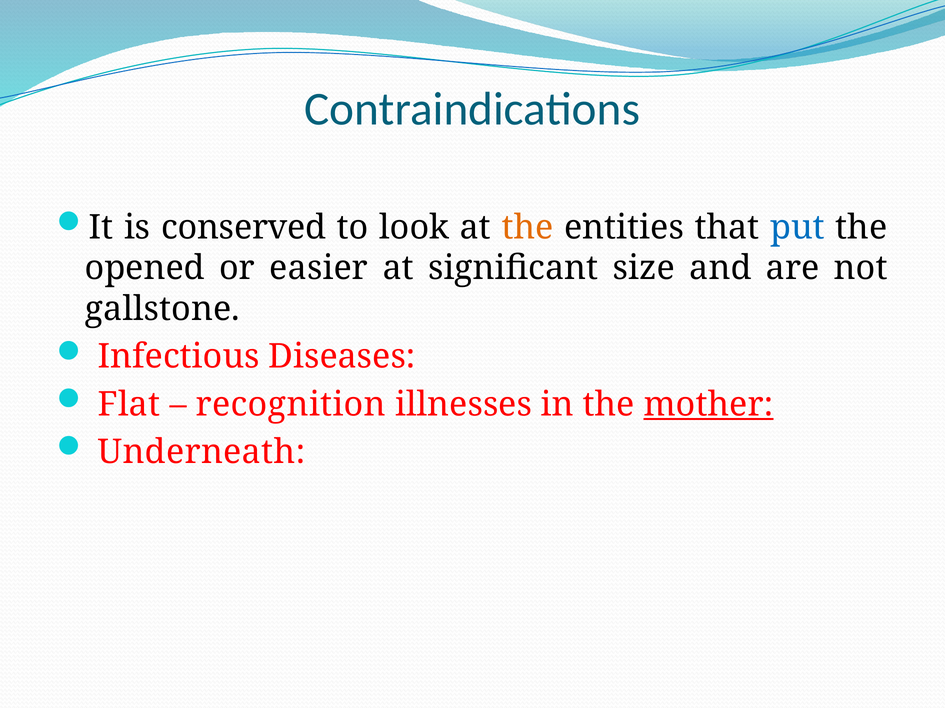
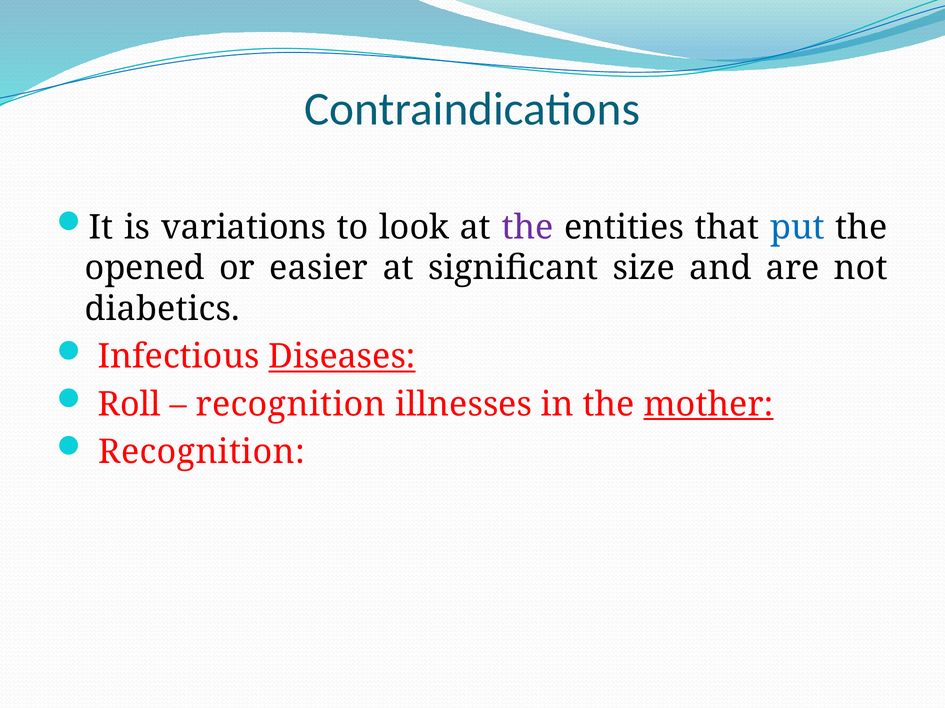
conserved: conserved -> variations (244, 228)
the colour: orange -> purple (528, 228)
gallstone: gallstone -> diabetics (162, 309)
Diseases underline: none -> present (342, 357)
Flat: Flat -> Roll (129, 405)
Underneath: Underneath -> Recognition (202, 453)
